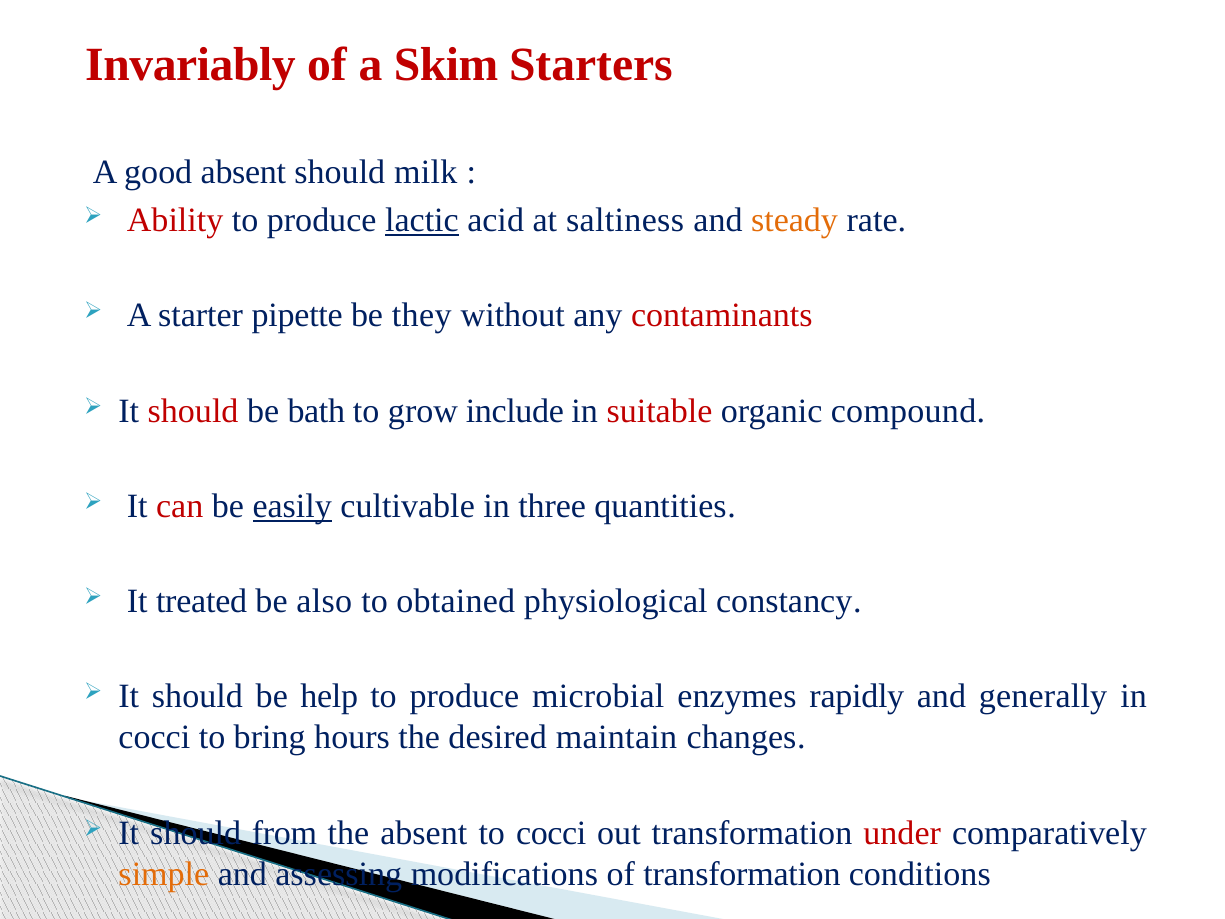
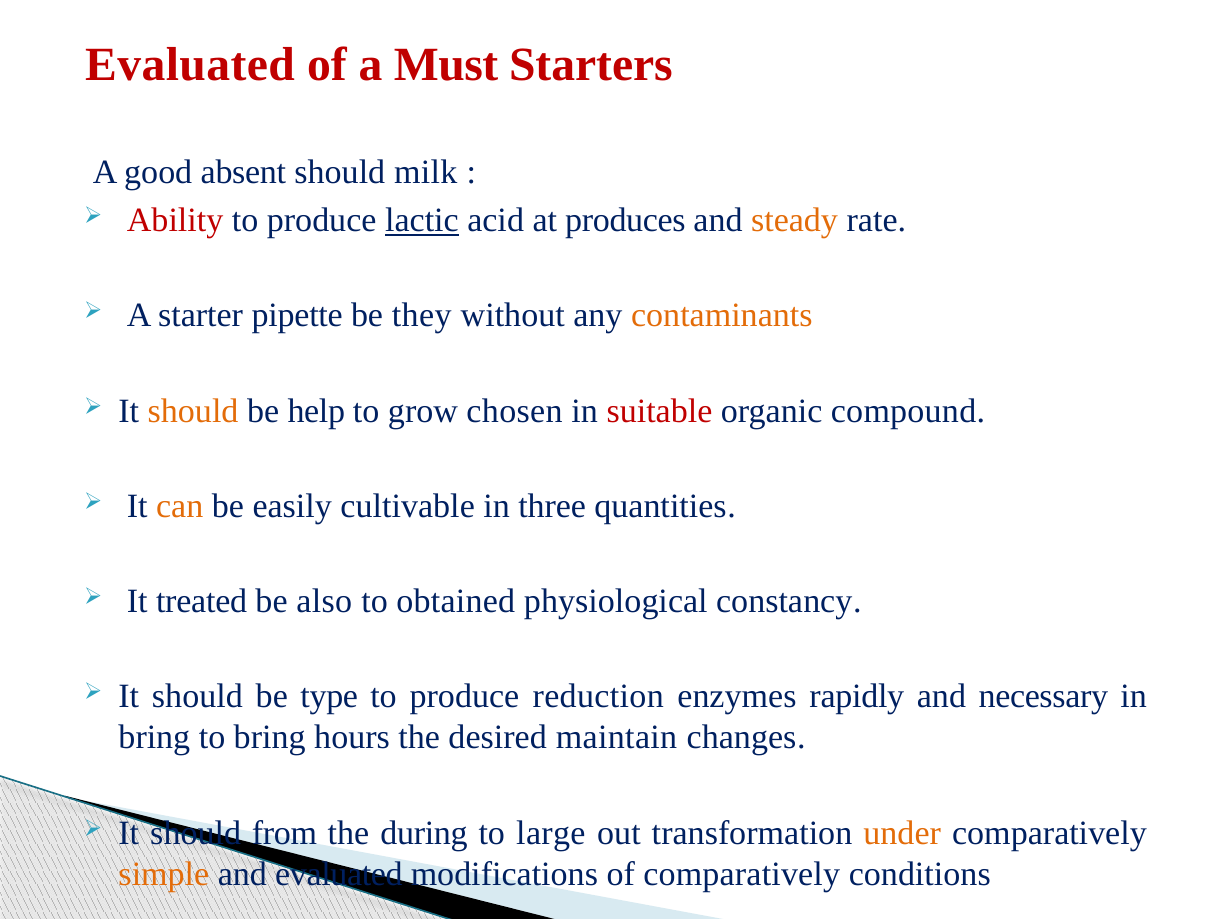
Invariably: Invariably -> Evaluated (190, 65)
Skim: Skim -> Must (446, 65)
saltiness: saltiness -> produces (625, 220)
contaminants colour: red -> orange (722, 315)
should colour: red -> orange (193, 411)
bath: bath -> help (316, 411)
include: include -> chosen (515, 411)
can colour: red -> orange (180, 506)
easily underline: present -> none (292, 506)
help: help -> type (329, 697)
microbial: microbial -> reduction (598, 697)
generally: generally -> necessary (1043, 697)
cocci: cocci -> bring (154, 737)
the absent: absent -> during (424, 833)
to cocci: cocci -> large (551, 833)
under colour: red -> orange (902, 833)
and assessing: assessing -> evaluated (339, 874)
of transformation: transformation -> comparatively (742, 874)
